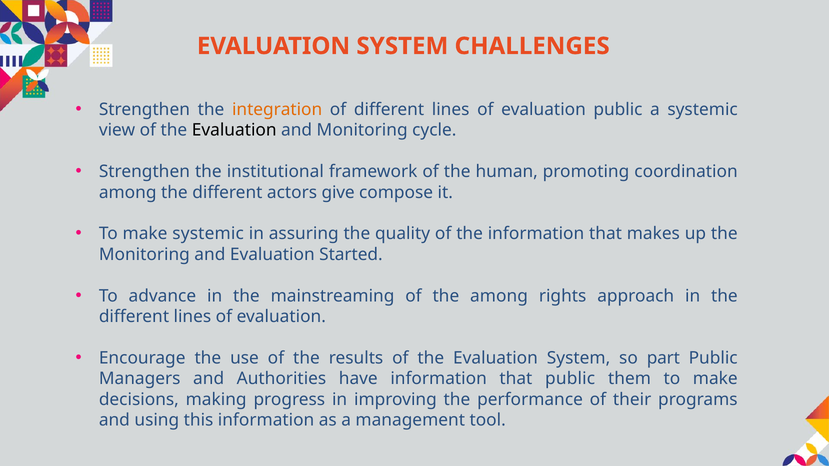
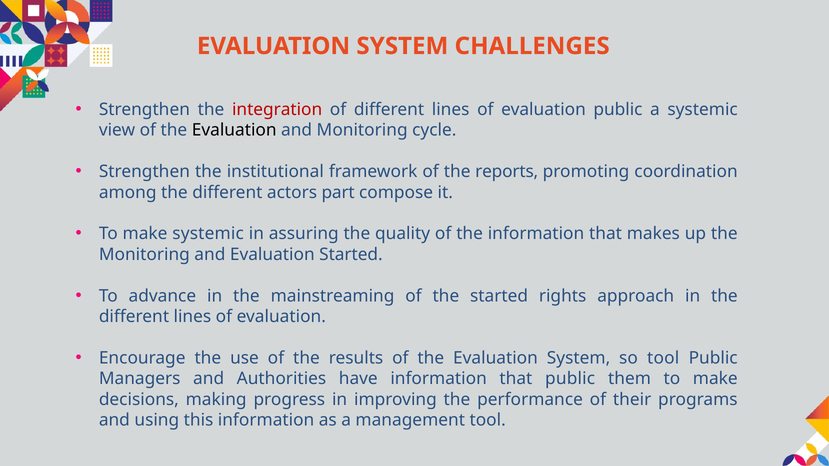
integration colour: orange -> red (277, 110)
human: human -> reports (507, 172)
give: give -> part (338, 192)
the among: among -> started (499, 296)
so part: part -> tool (663, 358)
